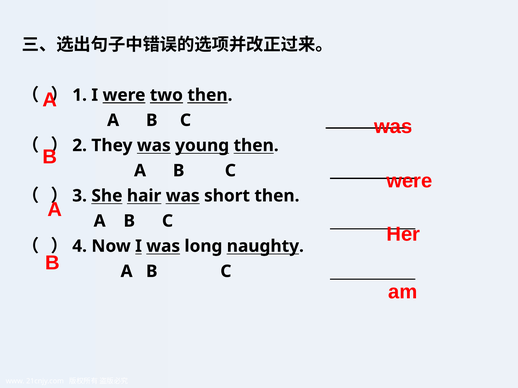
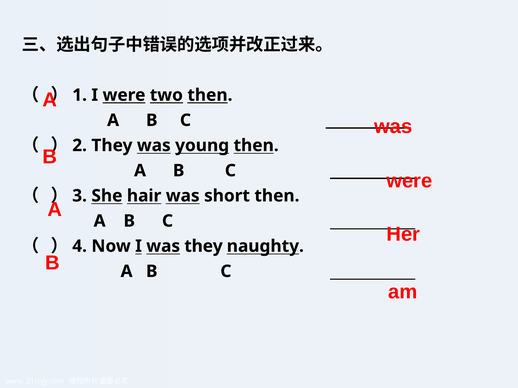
was long: long -> they (204, 246)
